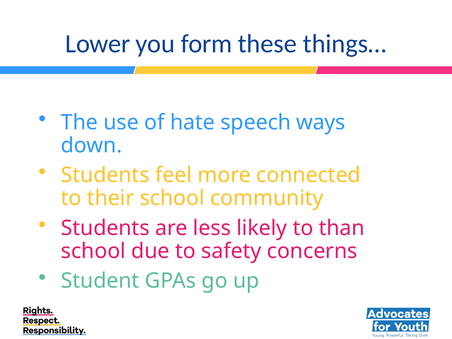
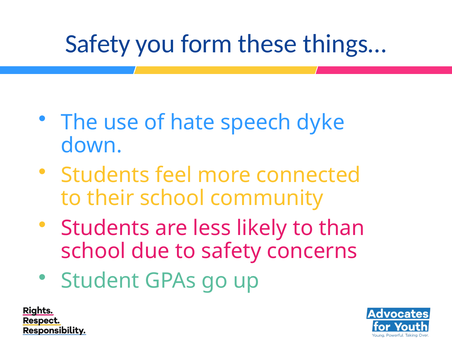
Lower: Lower -> Safety (98, 44)
ways: ways -> dyke (321, 122)
